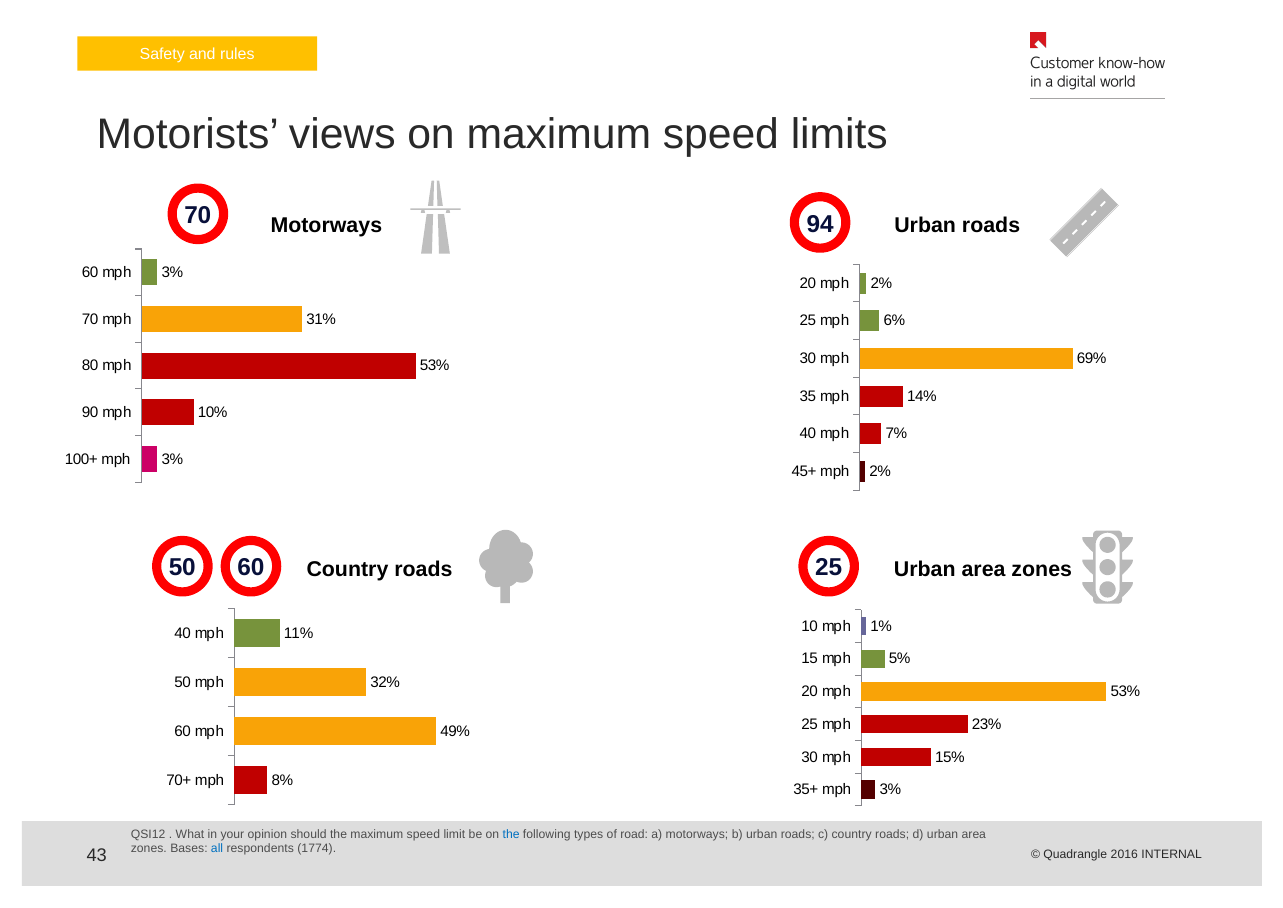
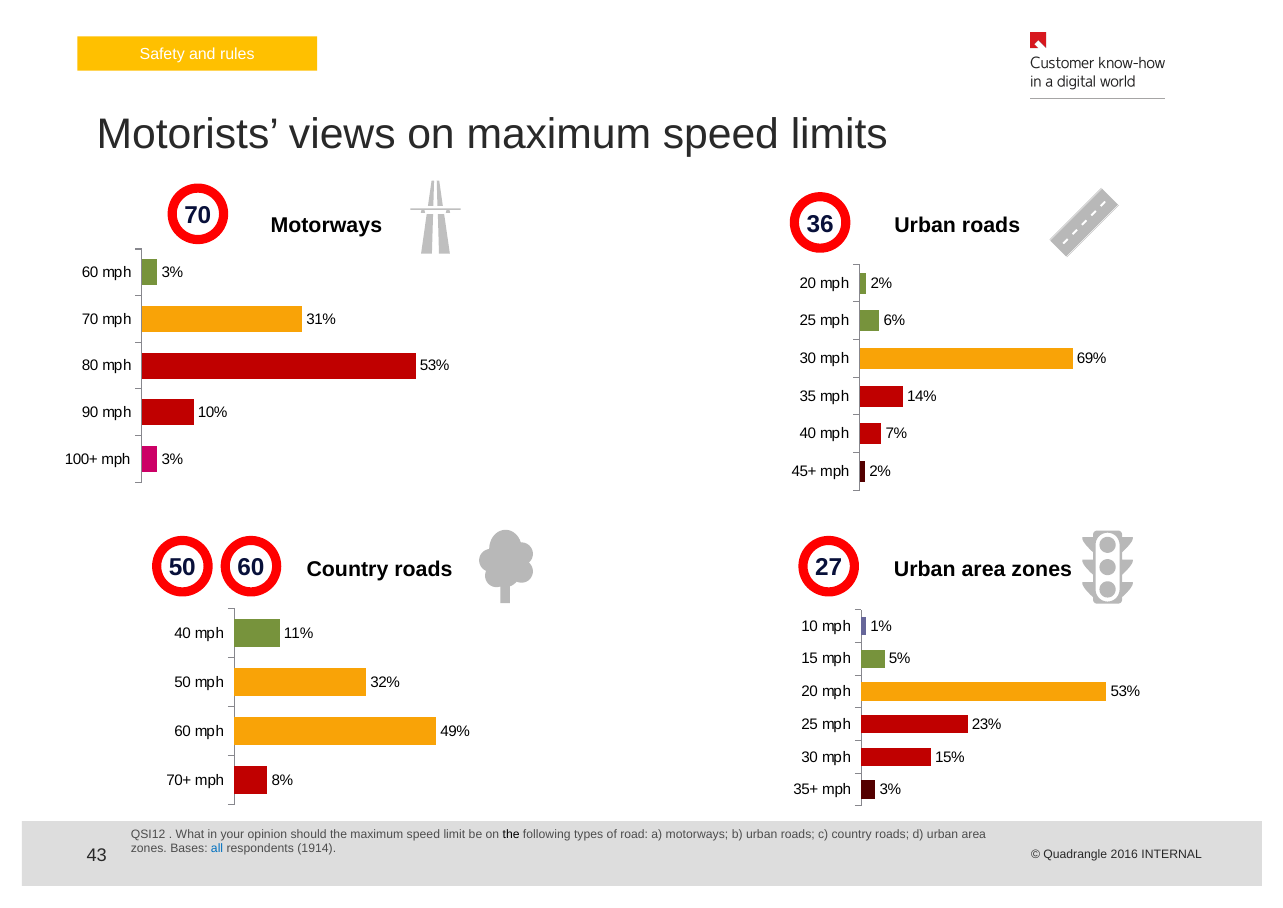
94: 94 -> 36 (820, 224)
50 25: 25 -> 27 (829, 568)
the colour: blue -> black (511, 834)
1774: 1774 -> 1914 (317, 849)
